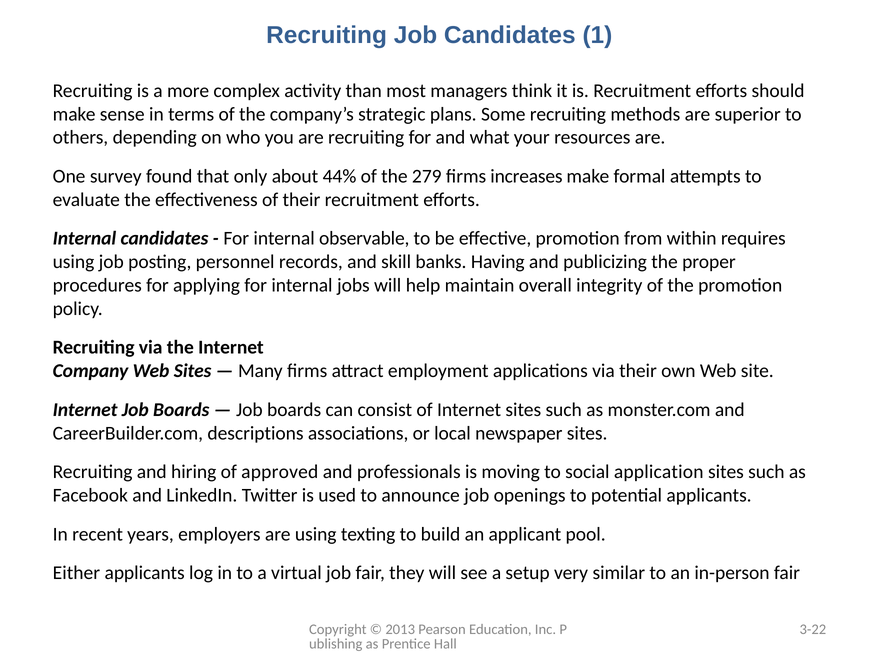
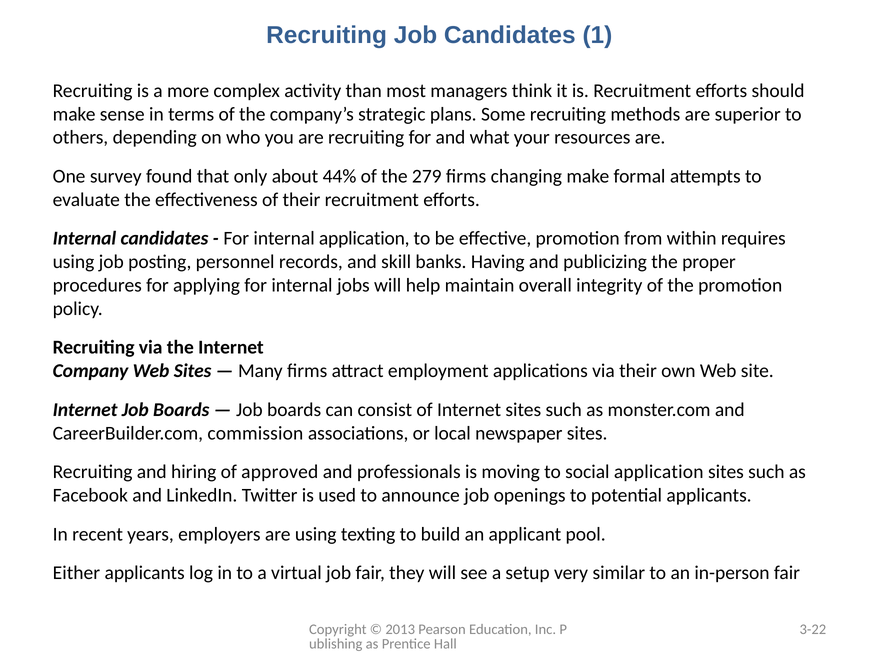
increases: increases -> changing (526, 176)
internal observable: observable -> application (364, 239)
descriptions: descriptions -> commission (255, 433)
